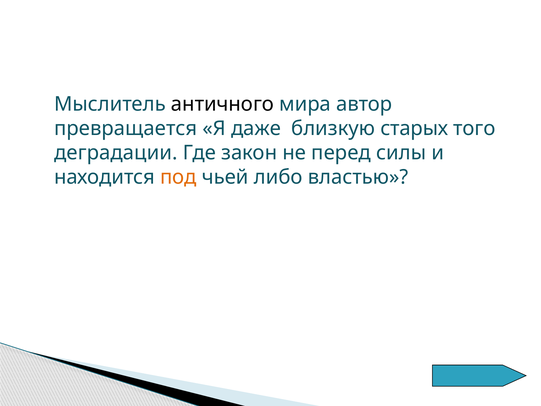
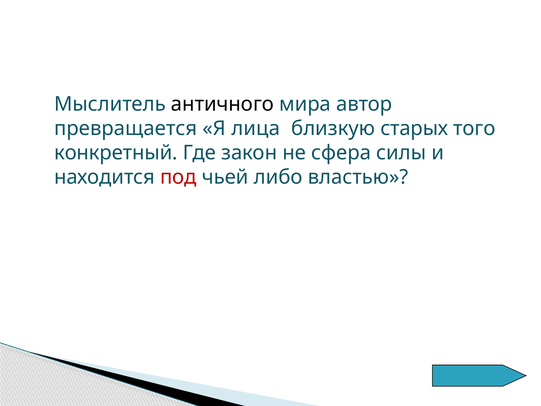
даже: даже -> лица (256, 128)
деградации: деградации -> конкретный (116, 153)
перед: перед -> сфера (341, 153)
под colour: orange -> red (178, 177)
